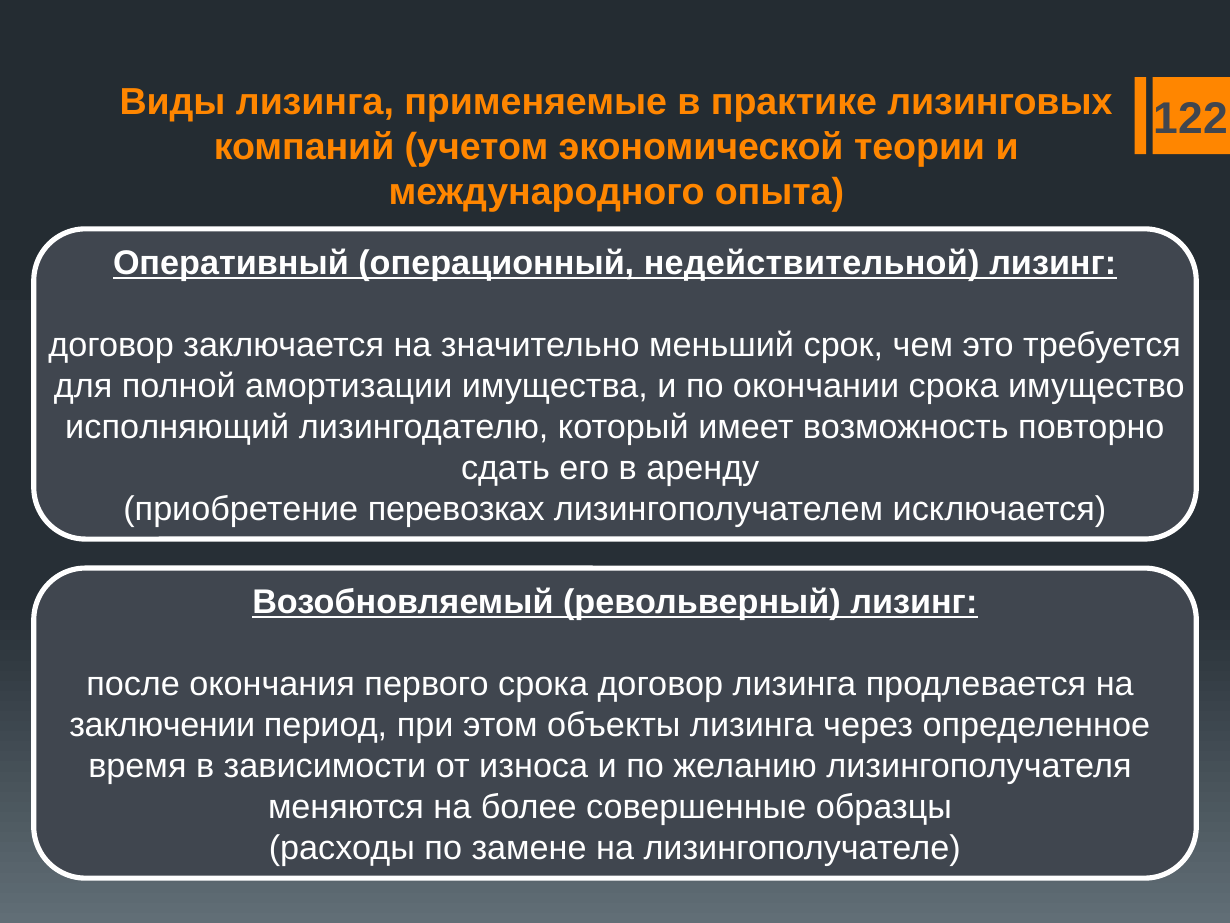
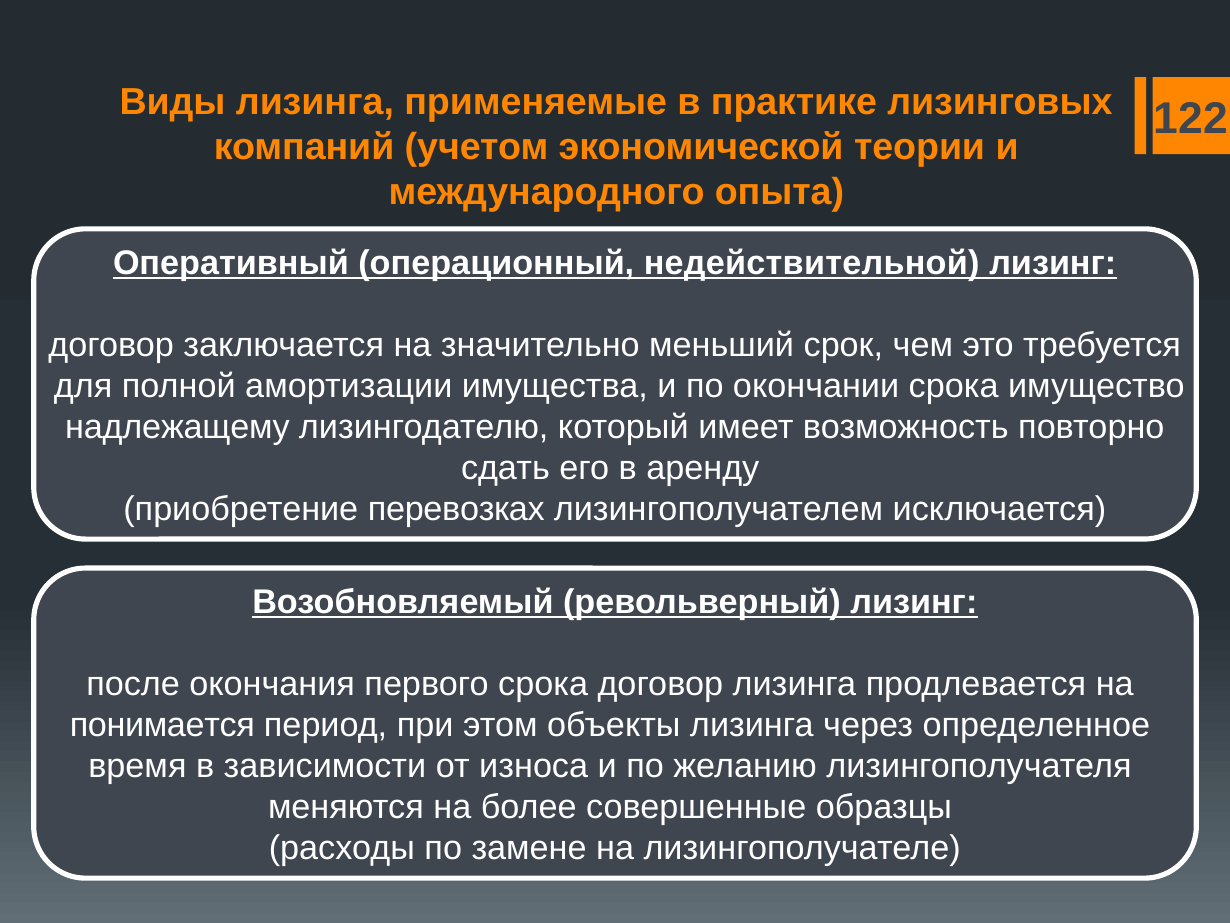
исполняющий: исполняющий -> надлежащему (177, 427)
заключении: заключении -> понимается (162, 725)
